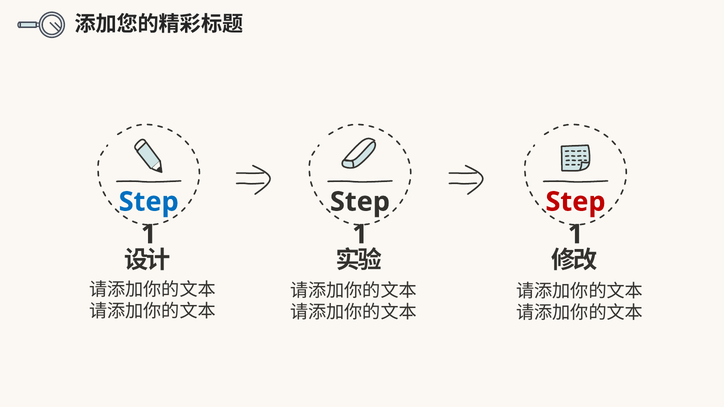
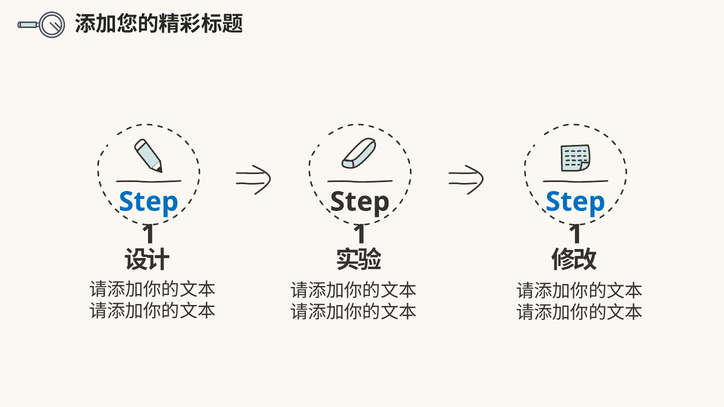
Step colour: red -> blue (576, 202)
